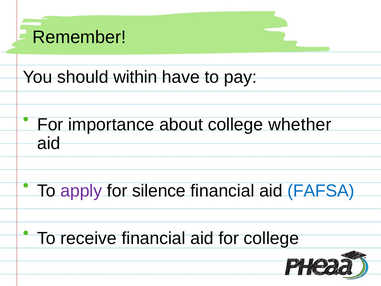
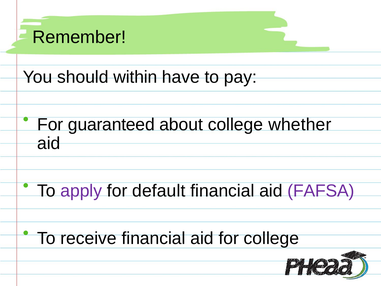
importance: importance -> guaranteed (111, 124)
silence: silence -> default (159, 191)
FAFSA colour: blue -> purple (321, 191)
